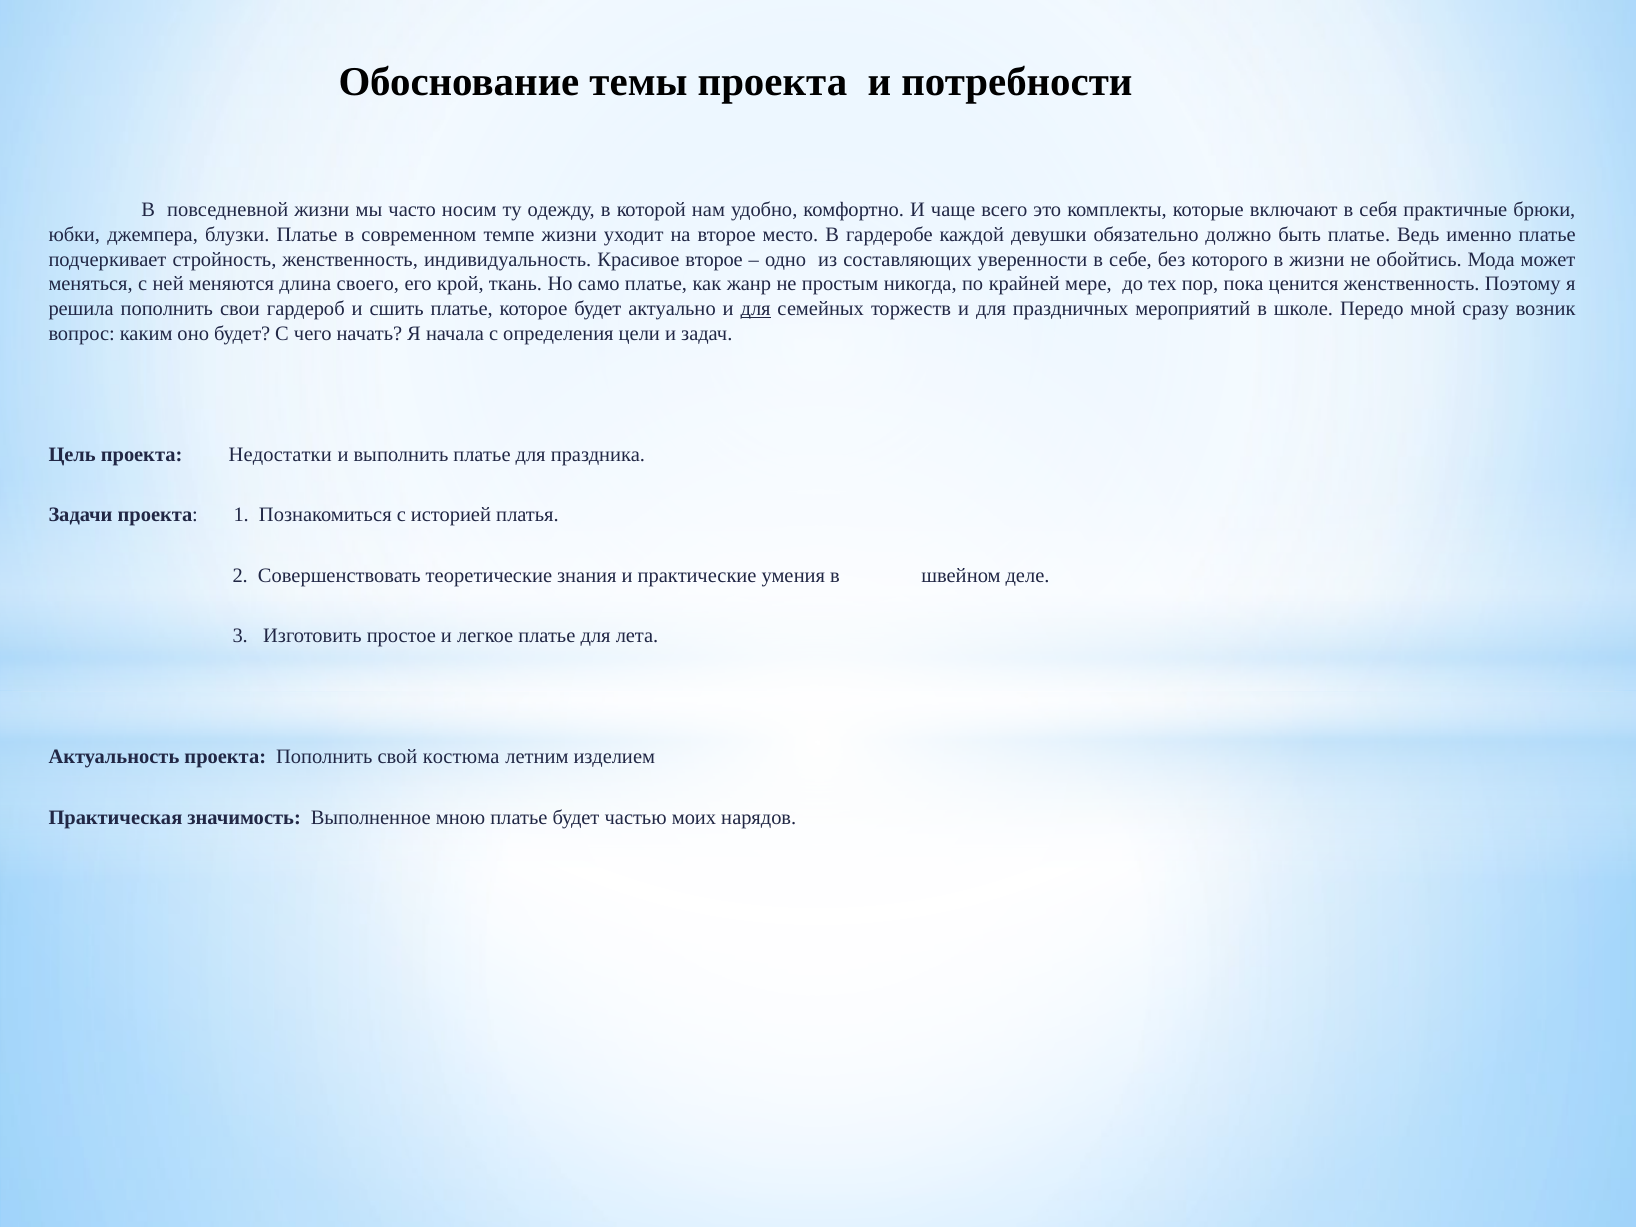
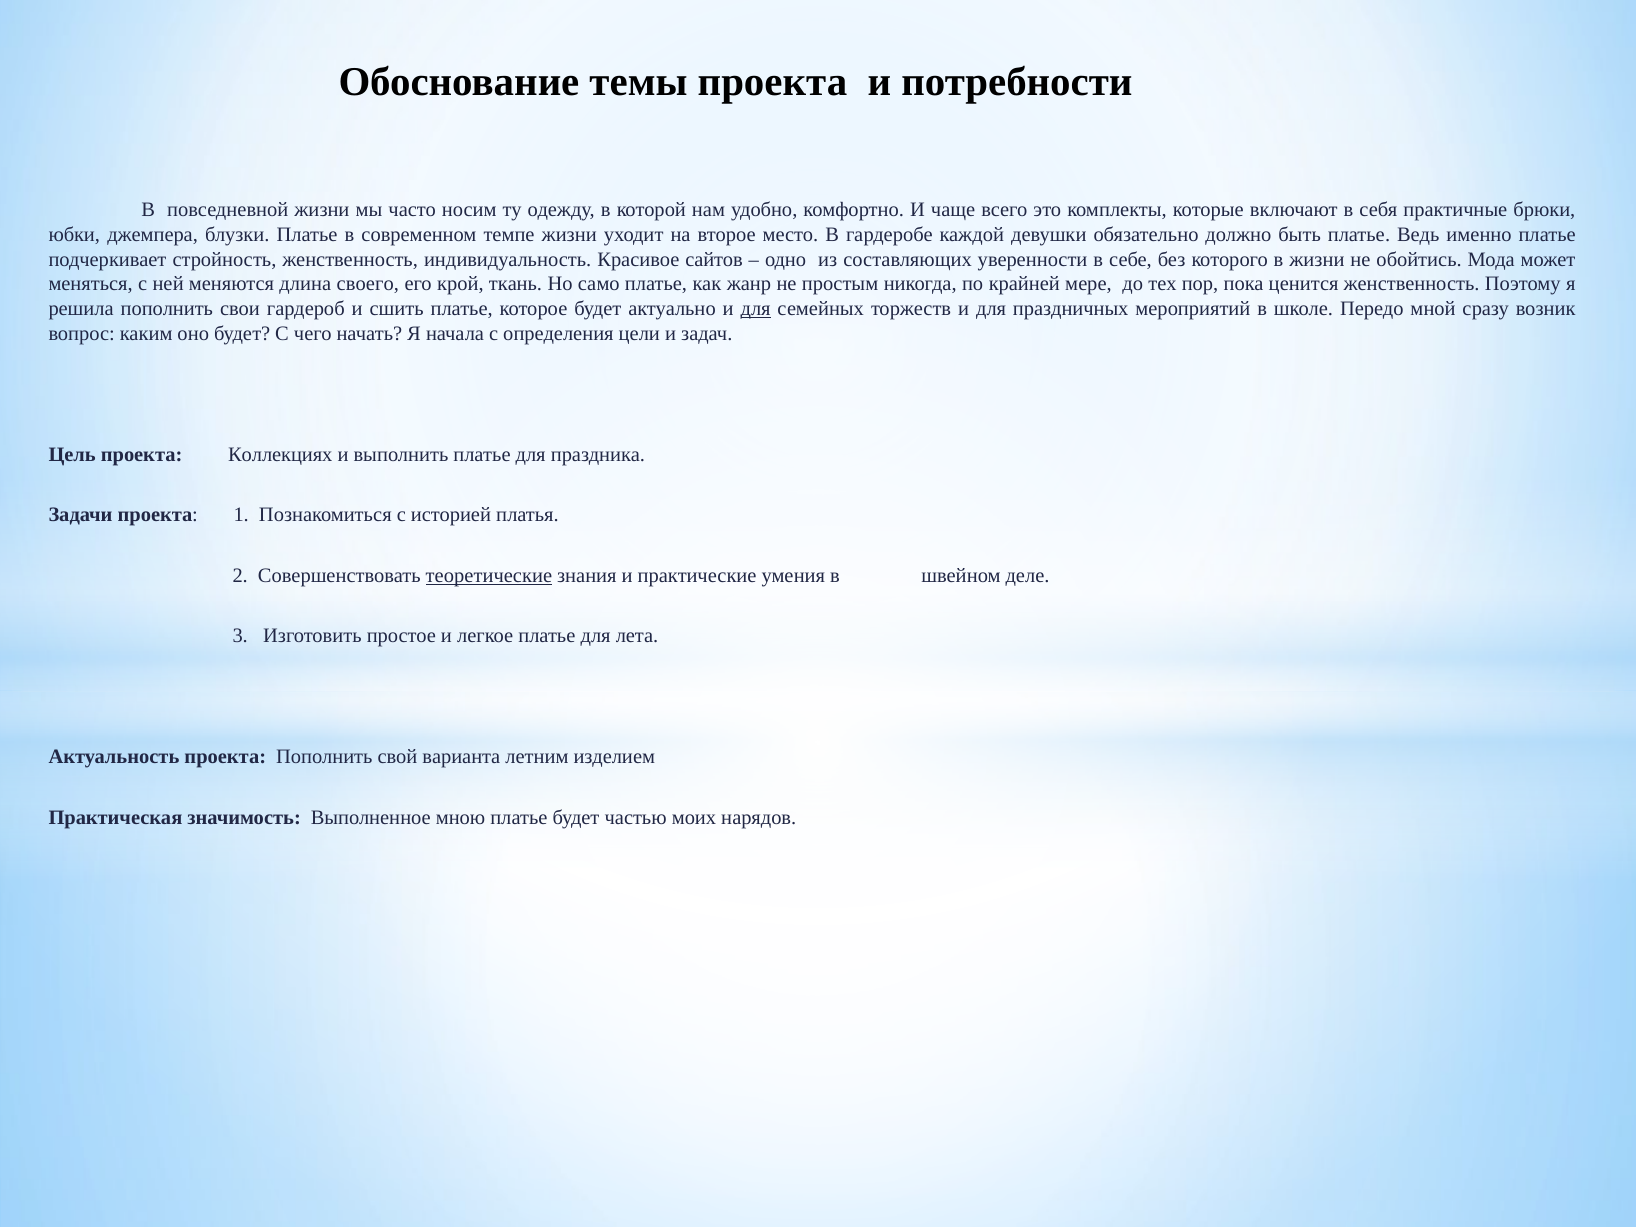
Красивое второе: второе -> сайтов (714, 259)
Недостатки: Недостатки -> Коллекциях (280, 454)
теоретические underline: none -> present (489, 575)
костюма: костюма -> варианта (461, 757)
